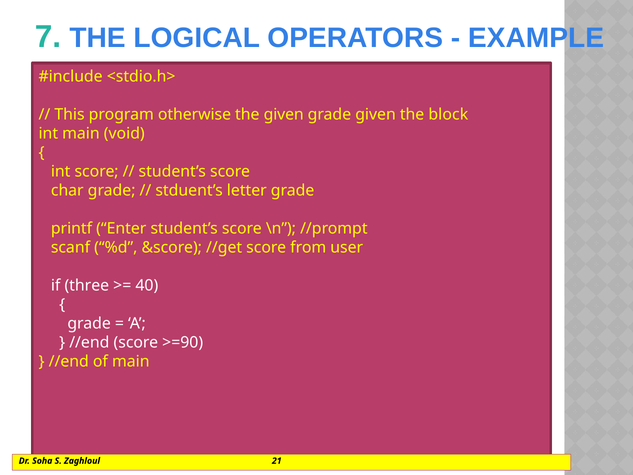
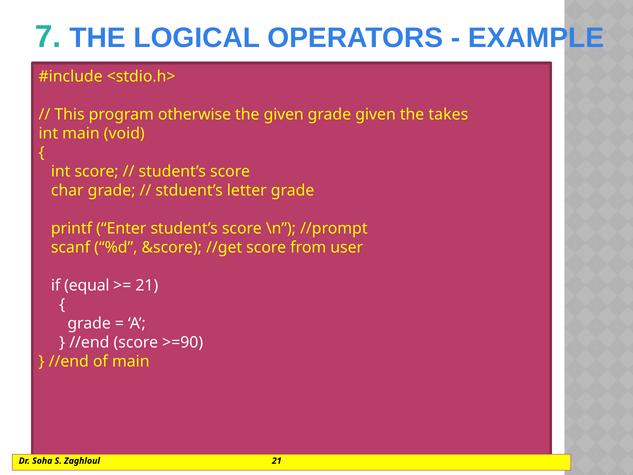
block: block -> takes (448, 115)
three: three -> equal (87, 285)
40: 40 -> 21 (147, 285)
